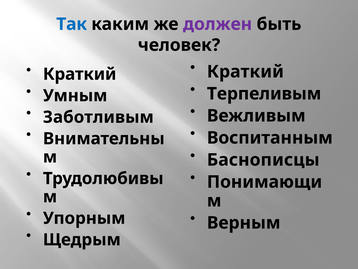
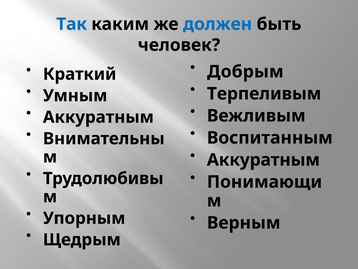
должен colour: purple -> blue (218, 24)
Краткий: Краткий -> Добрым (245, 72)
Заботливым: Заботливым -> Аккуратным (98, 117)
Баснописцы: Баснописцы -> Аккуратным (263, 160)
